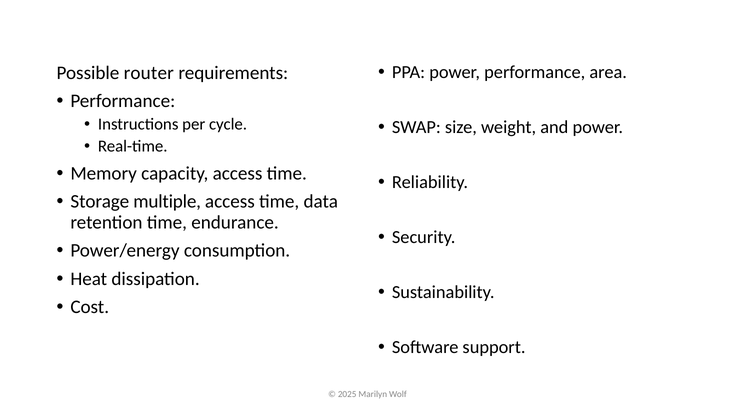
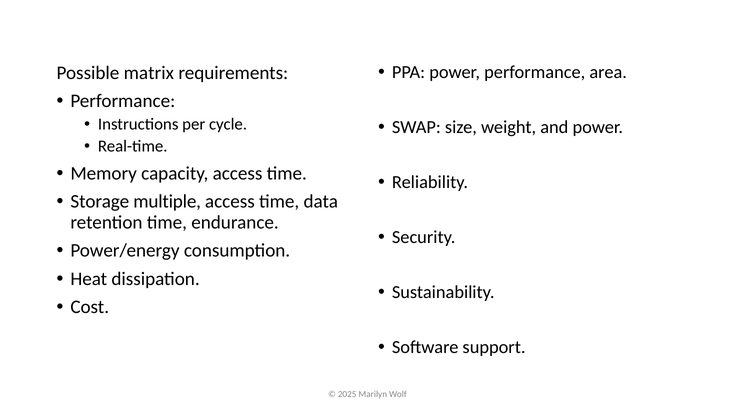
router: router -> matrix (149, 73)
